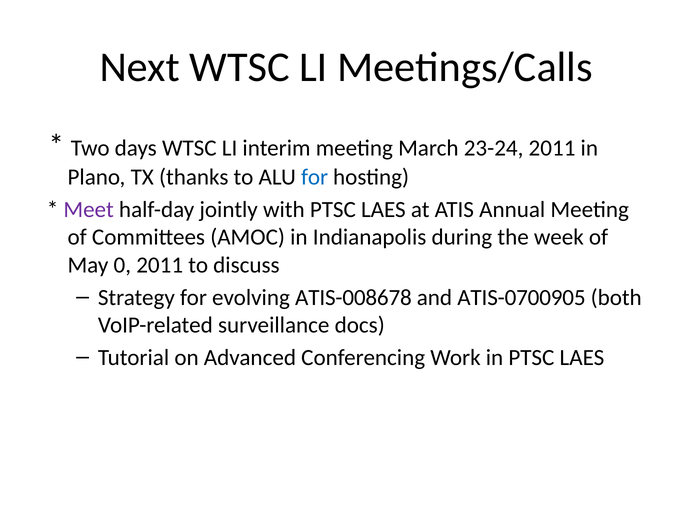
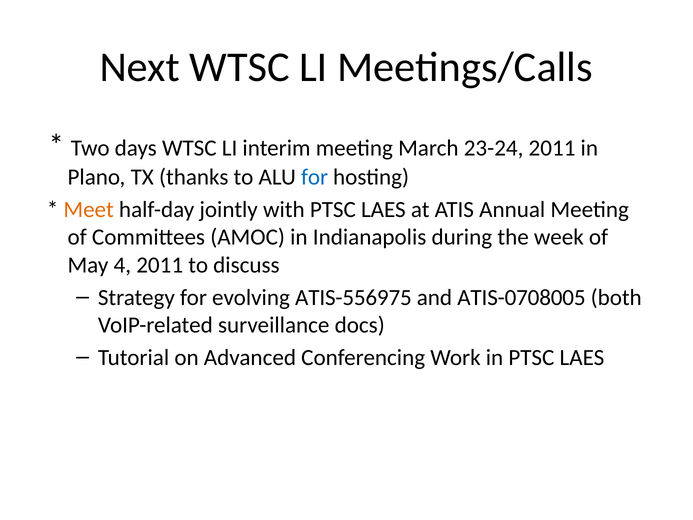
Meet colour: purple -> orange (89, 210)
0: 0 -> 4 (122, 265)
ATIS-008678: ATIS-008678 -> ATIS-556975 (353, 297)
ATIS-0700905: ATIS-0700905 -> ATIS-0708005 (521, 297)
